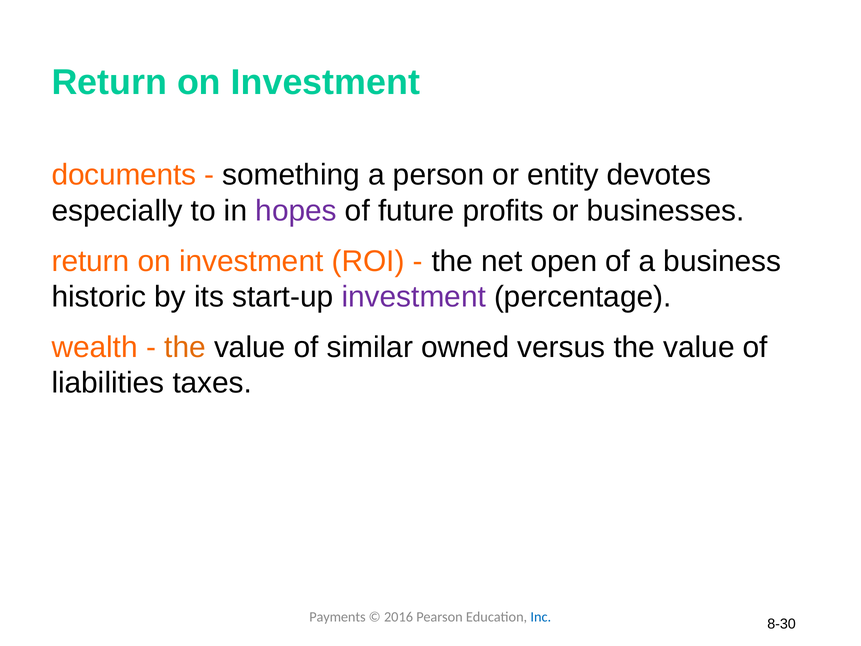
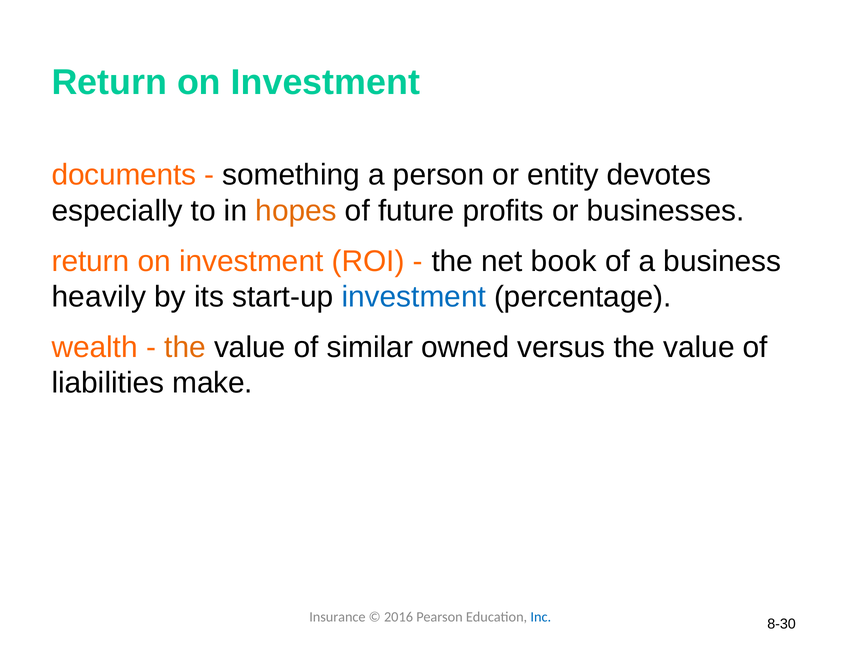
hopes colour: purple -> orange (296, 211)
open: open -> book (564, 261)
historic: historic -> heavily (99, 297)
investment colour: purple -> blue (414, 297)
taxes: taxes -> make (213, 383)
Payments: Payments -> Insurance (337, 617)
